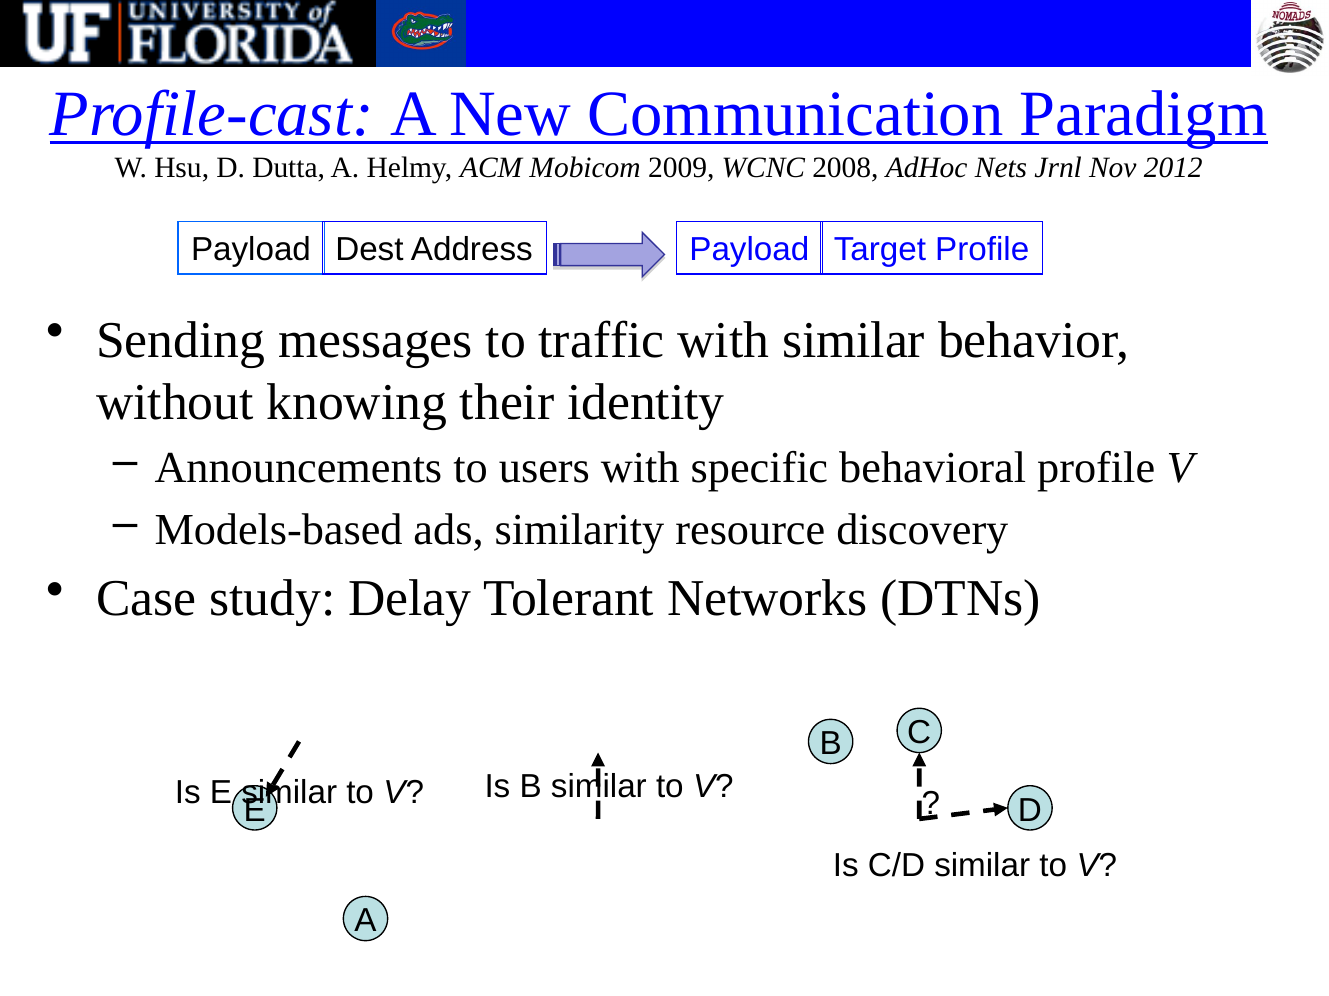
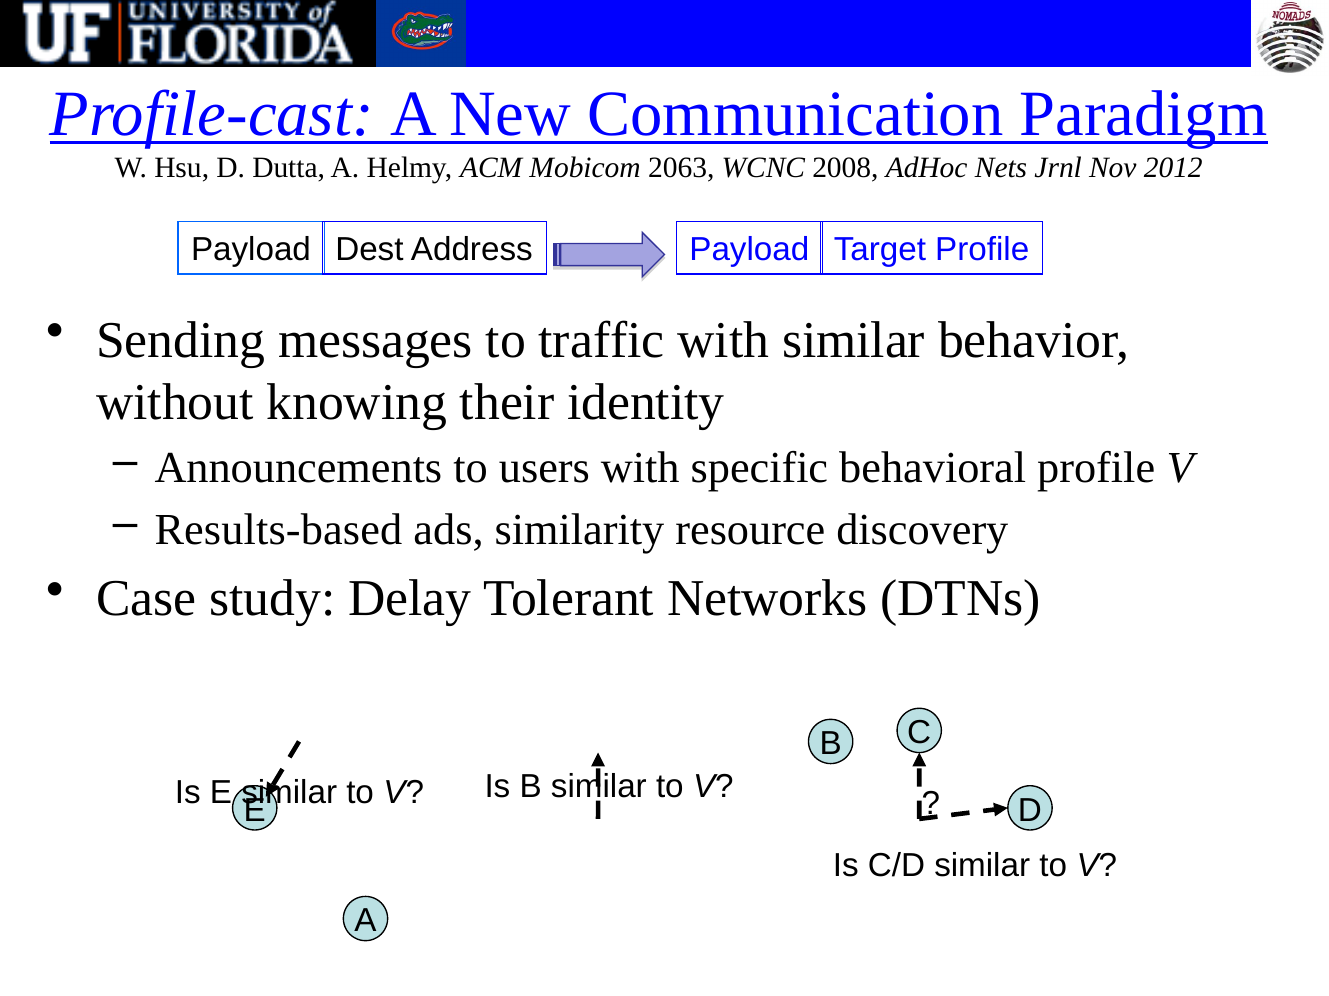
2009: 2009 -> 2063 (681, 168)
Models-based: Models-based -> Results-based (278, 530)
